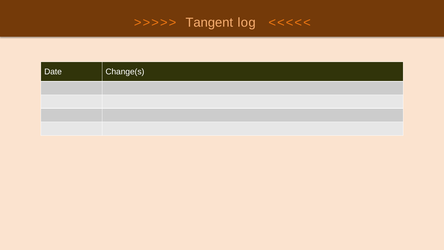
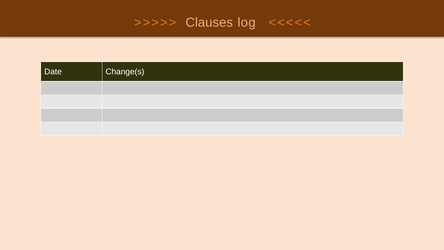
Tangent: Tangent -> Clauses (209, 23)
